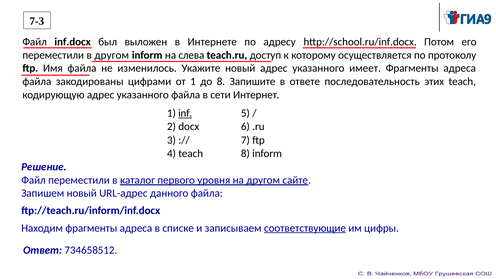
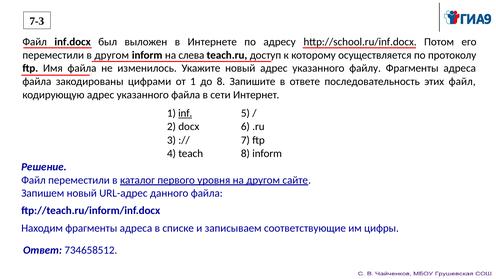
имеет: имеет -> файлу (365, 68)
этих teach: teach -> файл (462, 82)
соответствующие underline: present -> none (305, 228)
